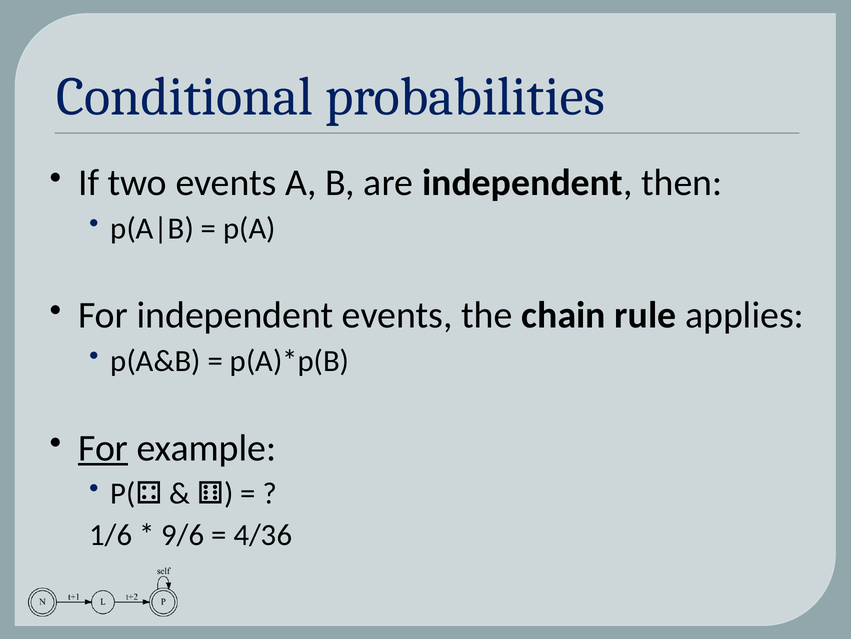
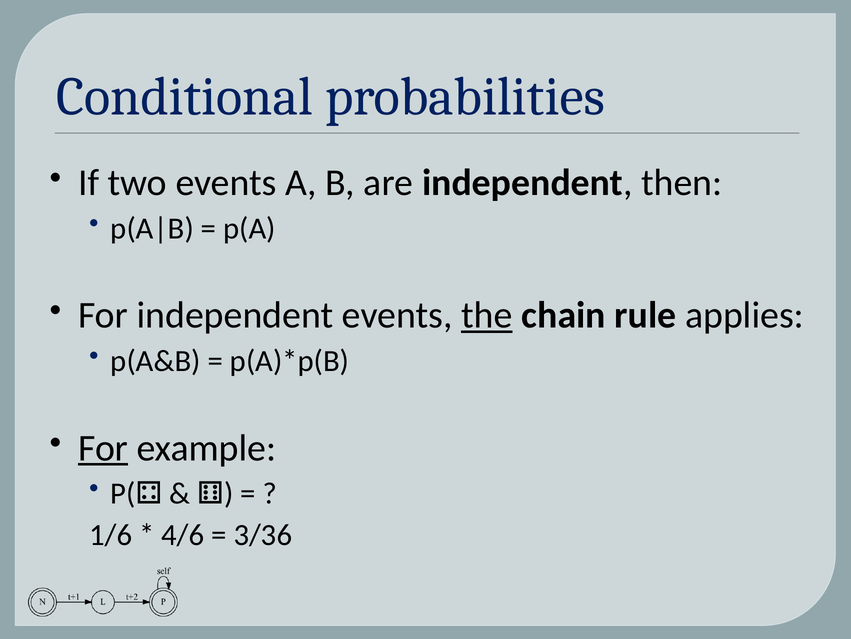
the underline: none -> present (487, 315)
9/6: 9/6 -> 4/6 (183, 534)
4/36: 4/36 -> 3/36 (263, 534)
